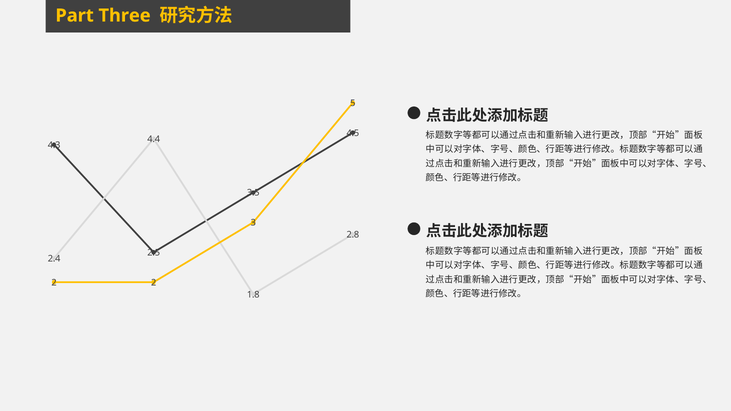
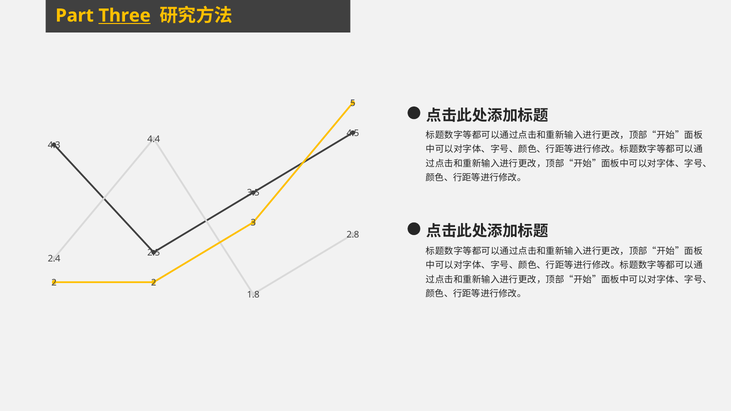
Three underline: none -> present (125, 16)
